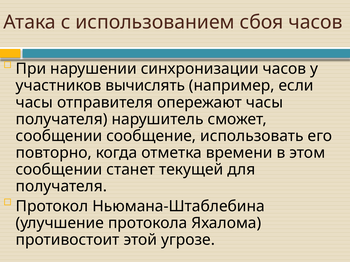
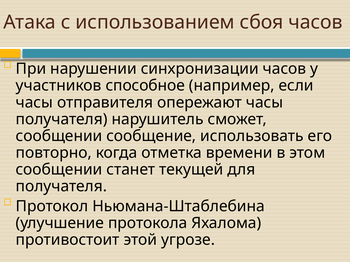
вычислять: вычислять -> способное (145, 86)
